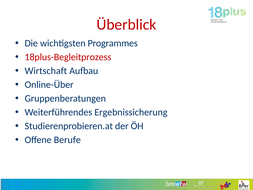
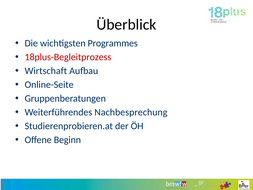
Überblick colour: red -> black (126, 24)
Online-Über: Online-Über -> Online-Seite (49, 85)
Ergebnissicherung: Ergebnissicherung -> Nachbesprechung (131, 112)
Berufe: Berufe -> Beginn (67, 140)
